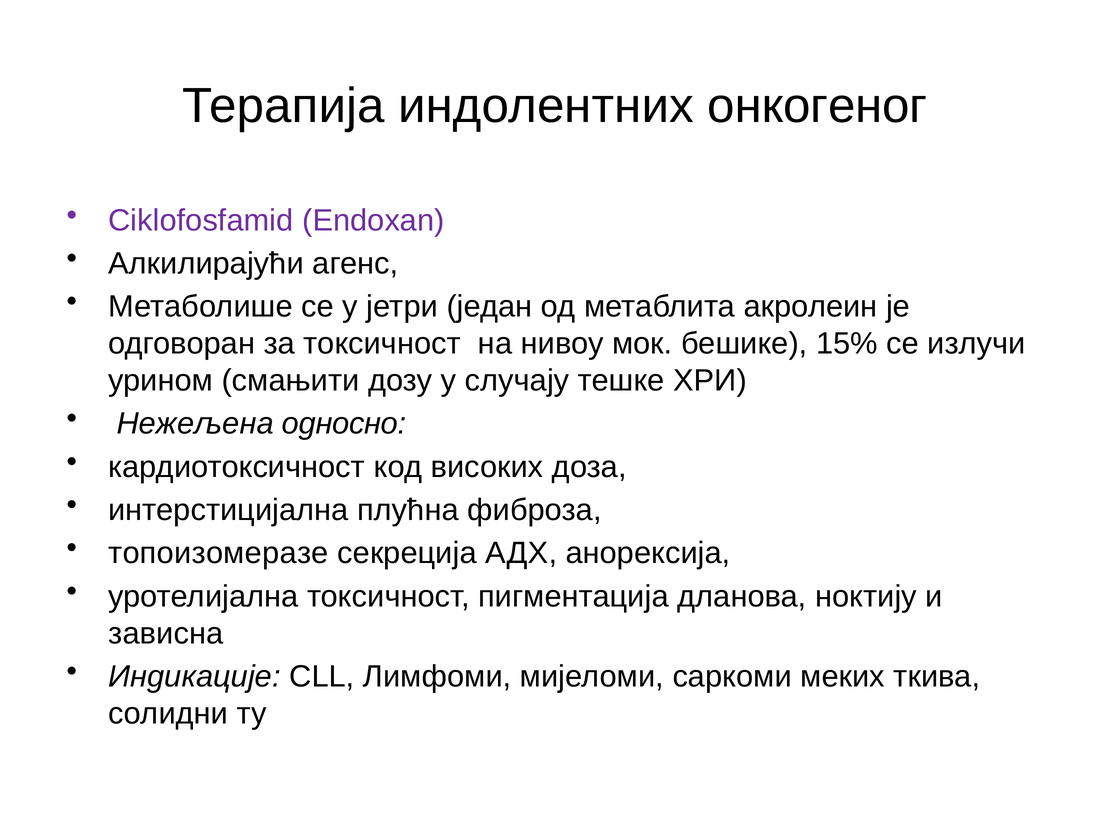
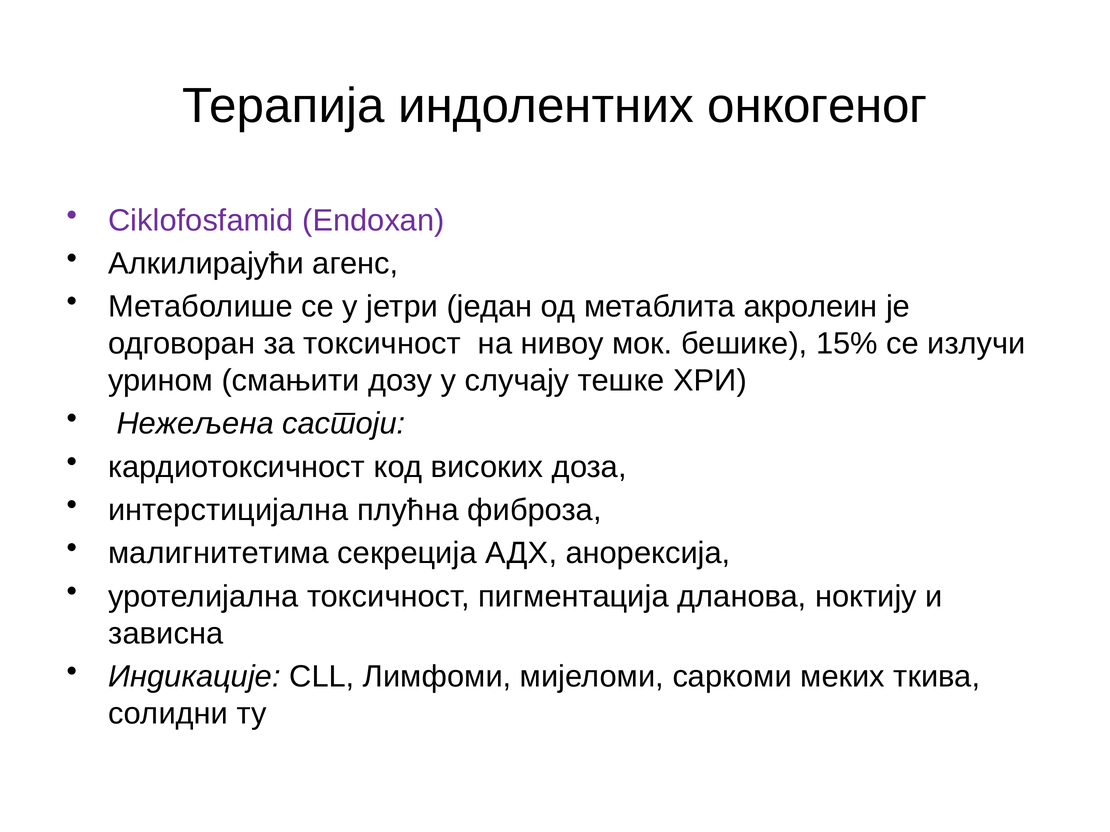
односно: односно -> састоји (344, 424)
топоизомеразе: топоизомеразе -> малигнитетима (218, 554)
